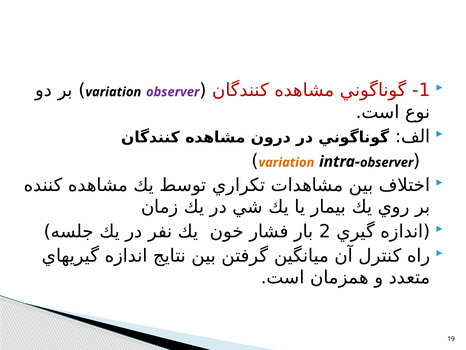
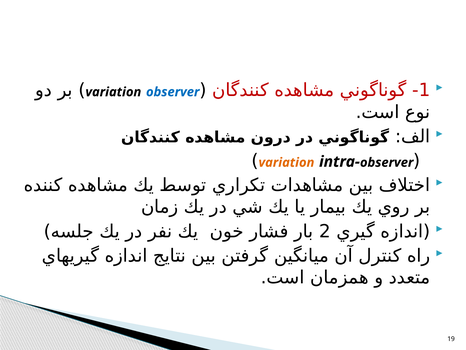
observer colour: purple -> blue (173, 92)
